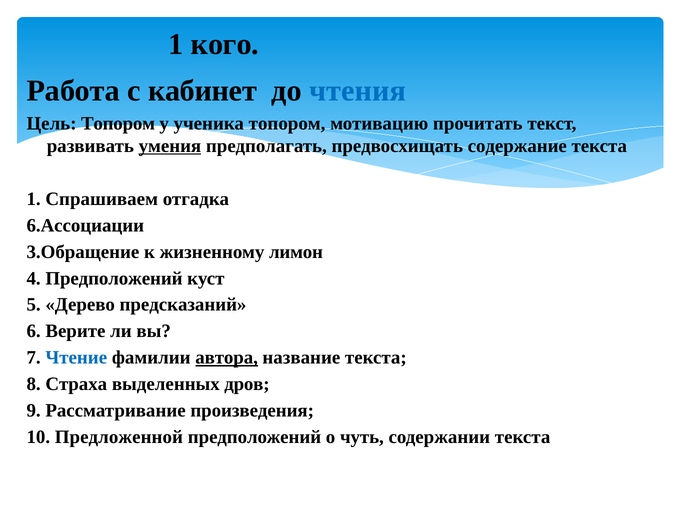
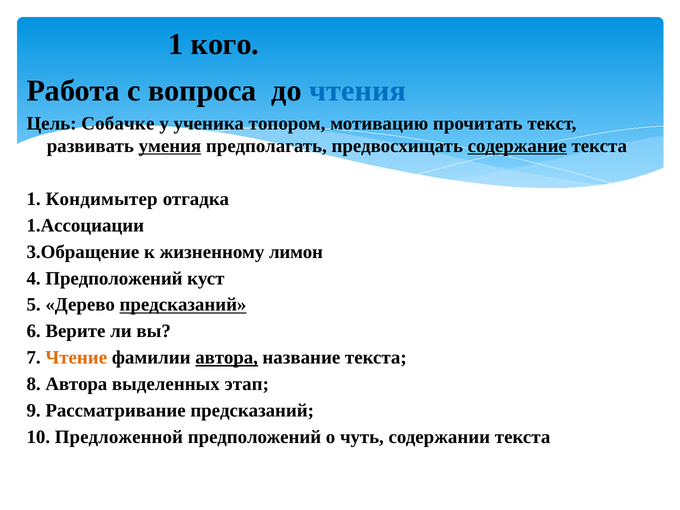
кабинет: кабинет -> вопроса (202, 91)
Цель Топором: Топором -> Собачке (118, 123)
содержание underline: none -> present (517, 146)
Спрашиваем: Спрашиваем -> Кондимытер (102, 199)
6.Ассоциации: 6.Ассоциации -> 1.Ассоциации (85, 225)
предсказаний underline: none -> present (183, 305)
Чтение colour: blue -> orange (76, 358)
8 Страха: Страха -> Автора (76, 384)
дров: дров -> этап (247, 384)
Рассматривание произведения: произведения -> предсказаний (252, 411)
